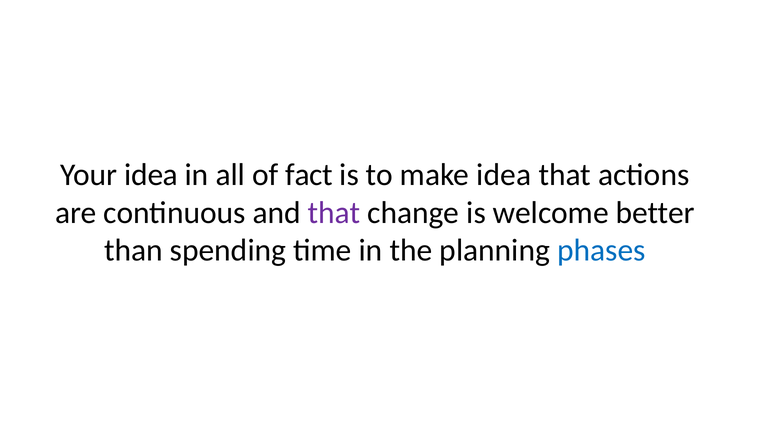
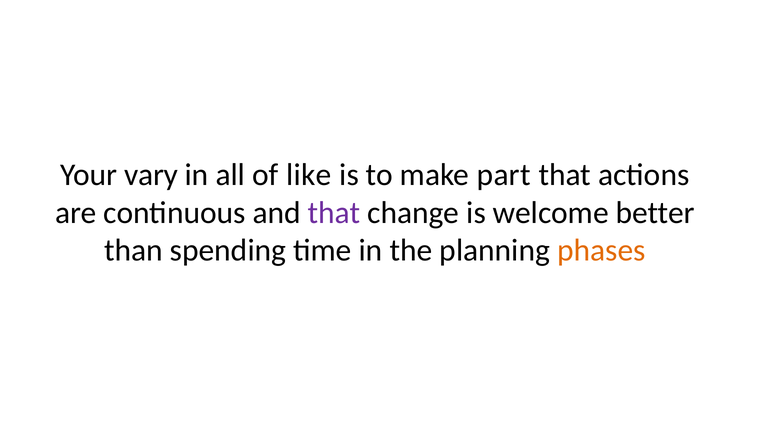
Your idea: idea -> vary (151, 175)
fact: fact -> like (309, 175)
make idea: idea -> part (504, 175)
phases colour: blue -> orange (601, 250)
